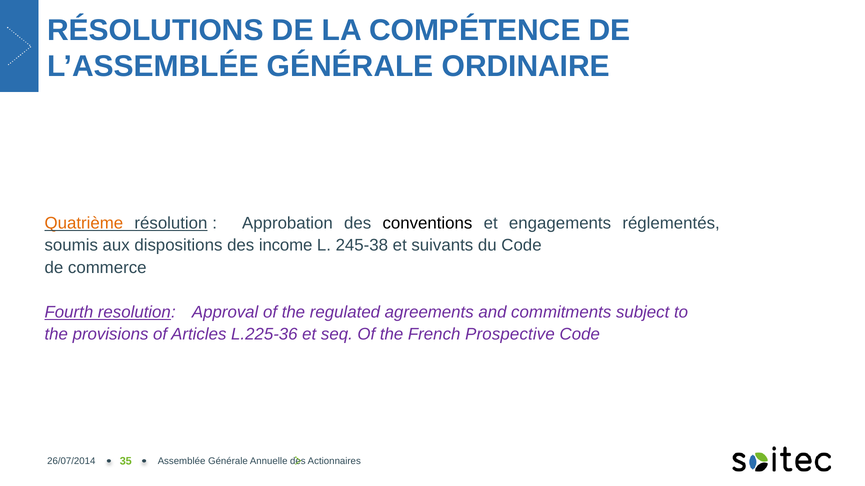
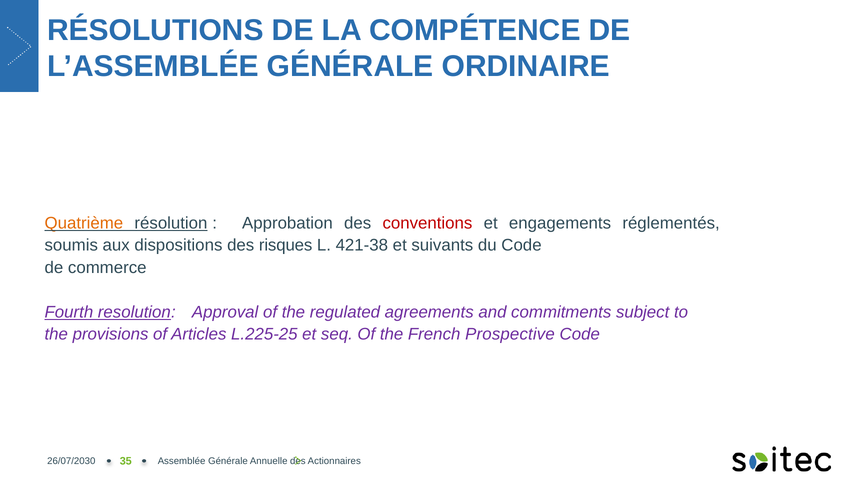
conventions colour: black -> red (427, 223)
income: income -> risques (286, 246)
245-38: 245-38 -> 421-38 (362, 246)
L.225-36: L.225-36 -> L.225-25 (264, 335)
26/07/2014: 26/07/2014 -> 26/07/2030 (71, 461)
